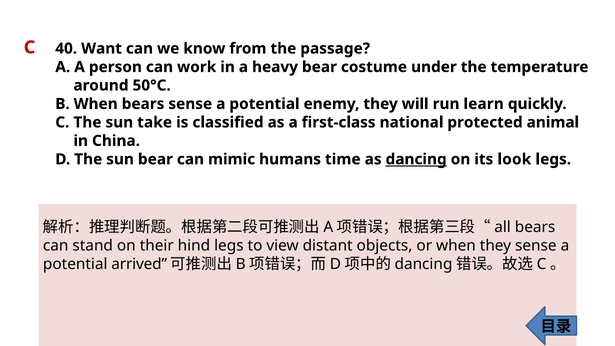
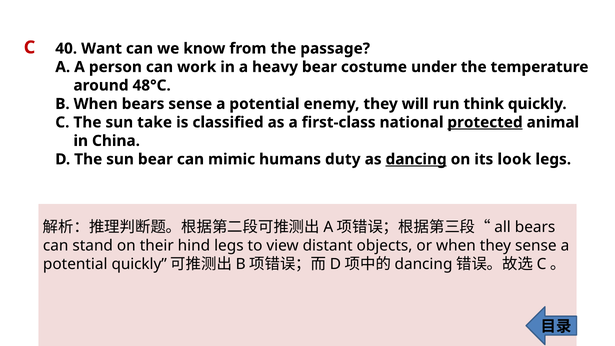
50°C: 50°C -> 48°C (152, 85)
learn: learn -> think (484, 104)
protected underline: none -> present (485, 122)
time: time -> duty (343, 159)
potential arrived: arrived -> quickly (139, 264)
